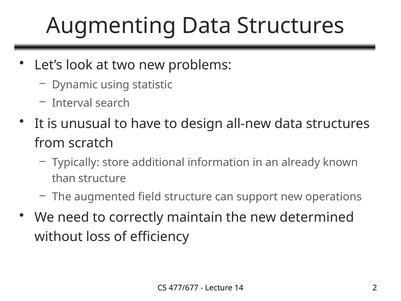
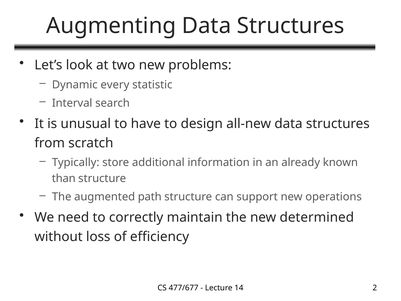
using: using -> every (115, 85)
field: field -> path (150, 197)
